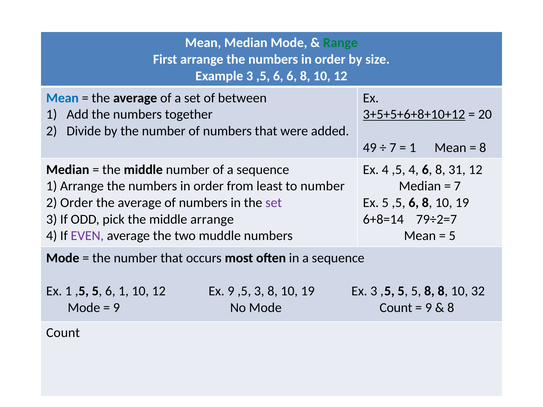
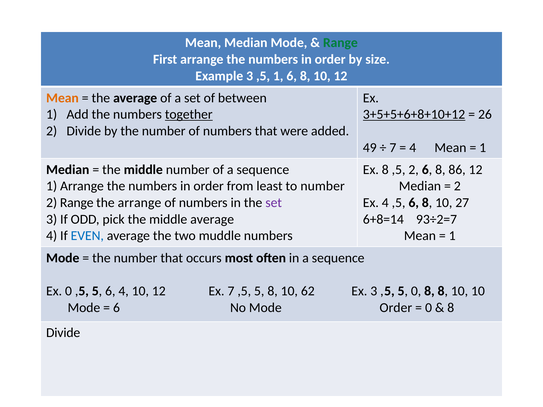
3 ,5 6: 6 -> 1 (278, 76)
Mean colour: blue -> orange (62, 98)
together underline: none -> present (189, 115)
20: 20 -> 26 (485, 115)
1: 1 -> 4 (413, 148)
8: 8 -> 1 (483, 148)
Ex 4: 4 -> 8 (385, 170)
,5 4: 4 -> 2 (414, 170)
31: 31 -> 86 (457, 170)
7: 7 -> 2 (457, 186)
2 Order: Order -> Range (77, 203)
average: average -> arrange (140, 203)
Ex 5: 5 -> 4 (385, 203)
6 8 10 19: 19 -> 27 (462, 203)
middle arrange: arrange -> average (212, 219)
79÷2=7: 79÷2=7 -> 93÷2=7 (437, 219)
EVEN colour: purple -> blue (87, 236)
5: 5 -> 1 (452, 236)
Ex 1: 1 -> 0 (68, 291)
6 1: 1 -> 4 (124, 291)
Ex 9: 9 -> 7 (231, 291)
3: 3 -> 5 (259, 291)
19: 19 -> 62 (308, 291)
5 5: 5 -> 0 (416, 291)
10 32: 32 -> 10 (478, 291)
9: 9 -> 6 (117, 308)
Mode Count: Count -> Order (396, 308)
9: 9 -> 0 (429, 308)
Count: Count -> Divide (63, 333)
